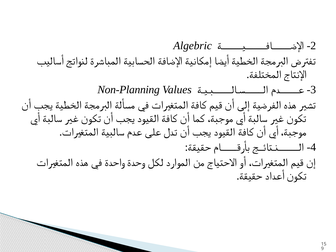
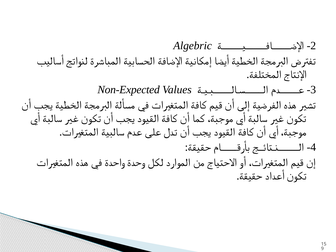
Non-Planning: Non-Planning -> Non-Expected (129, 90)
